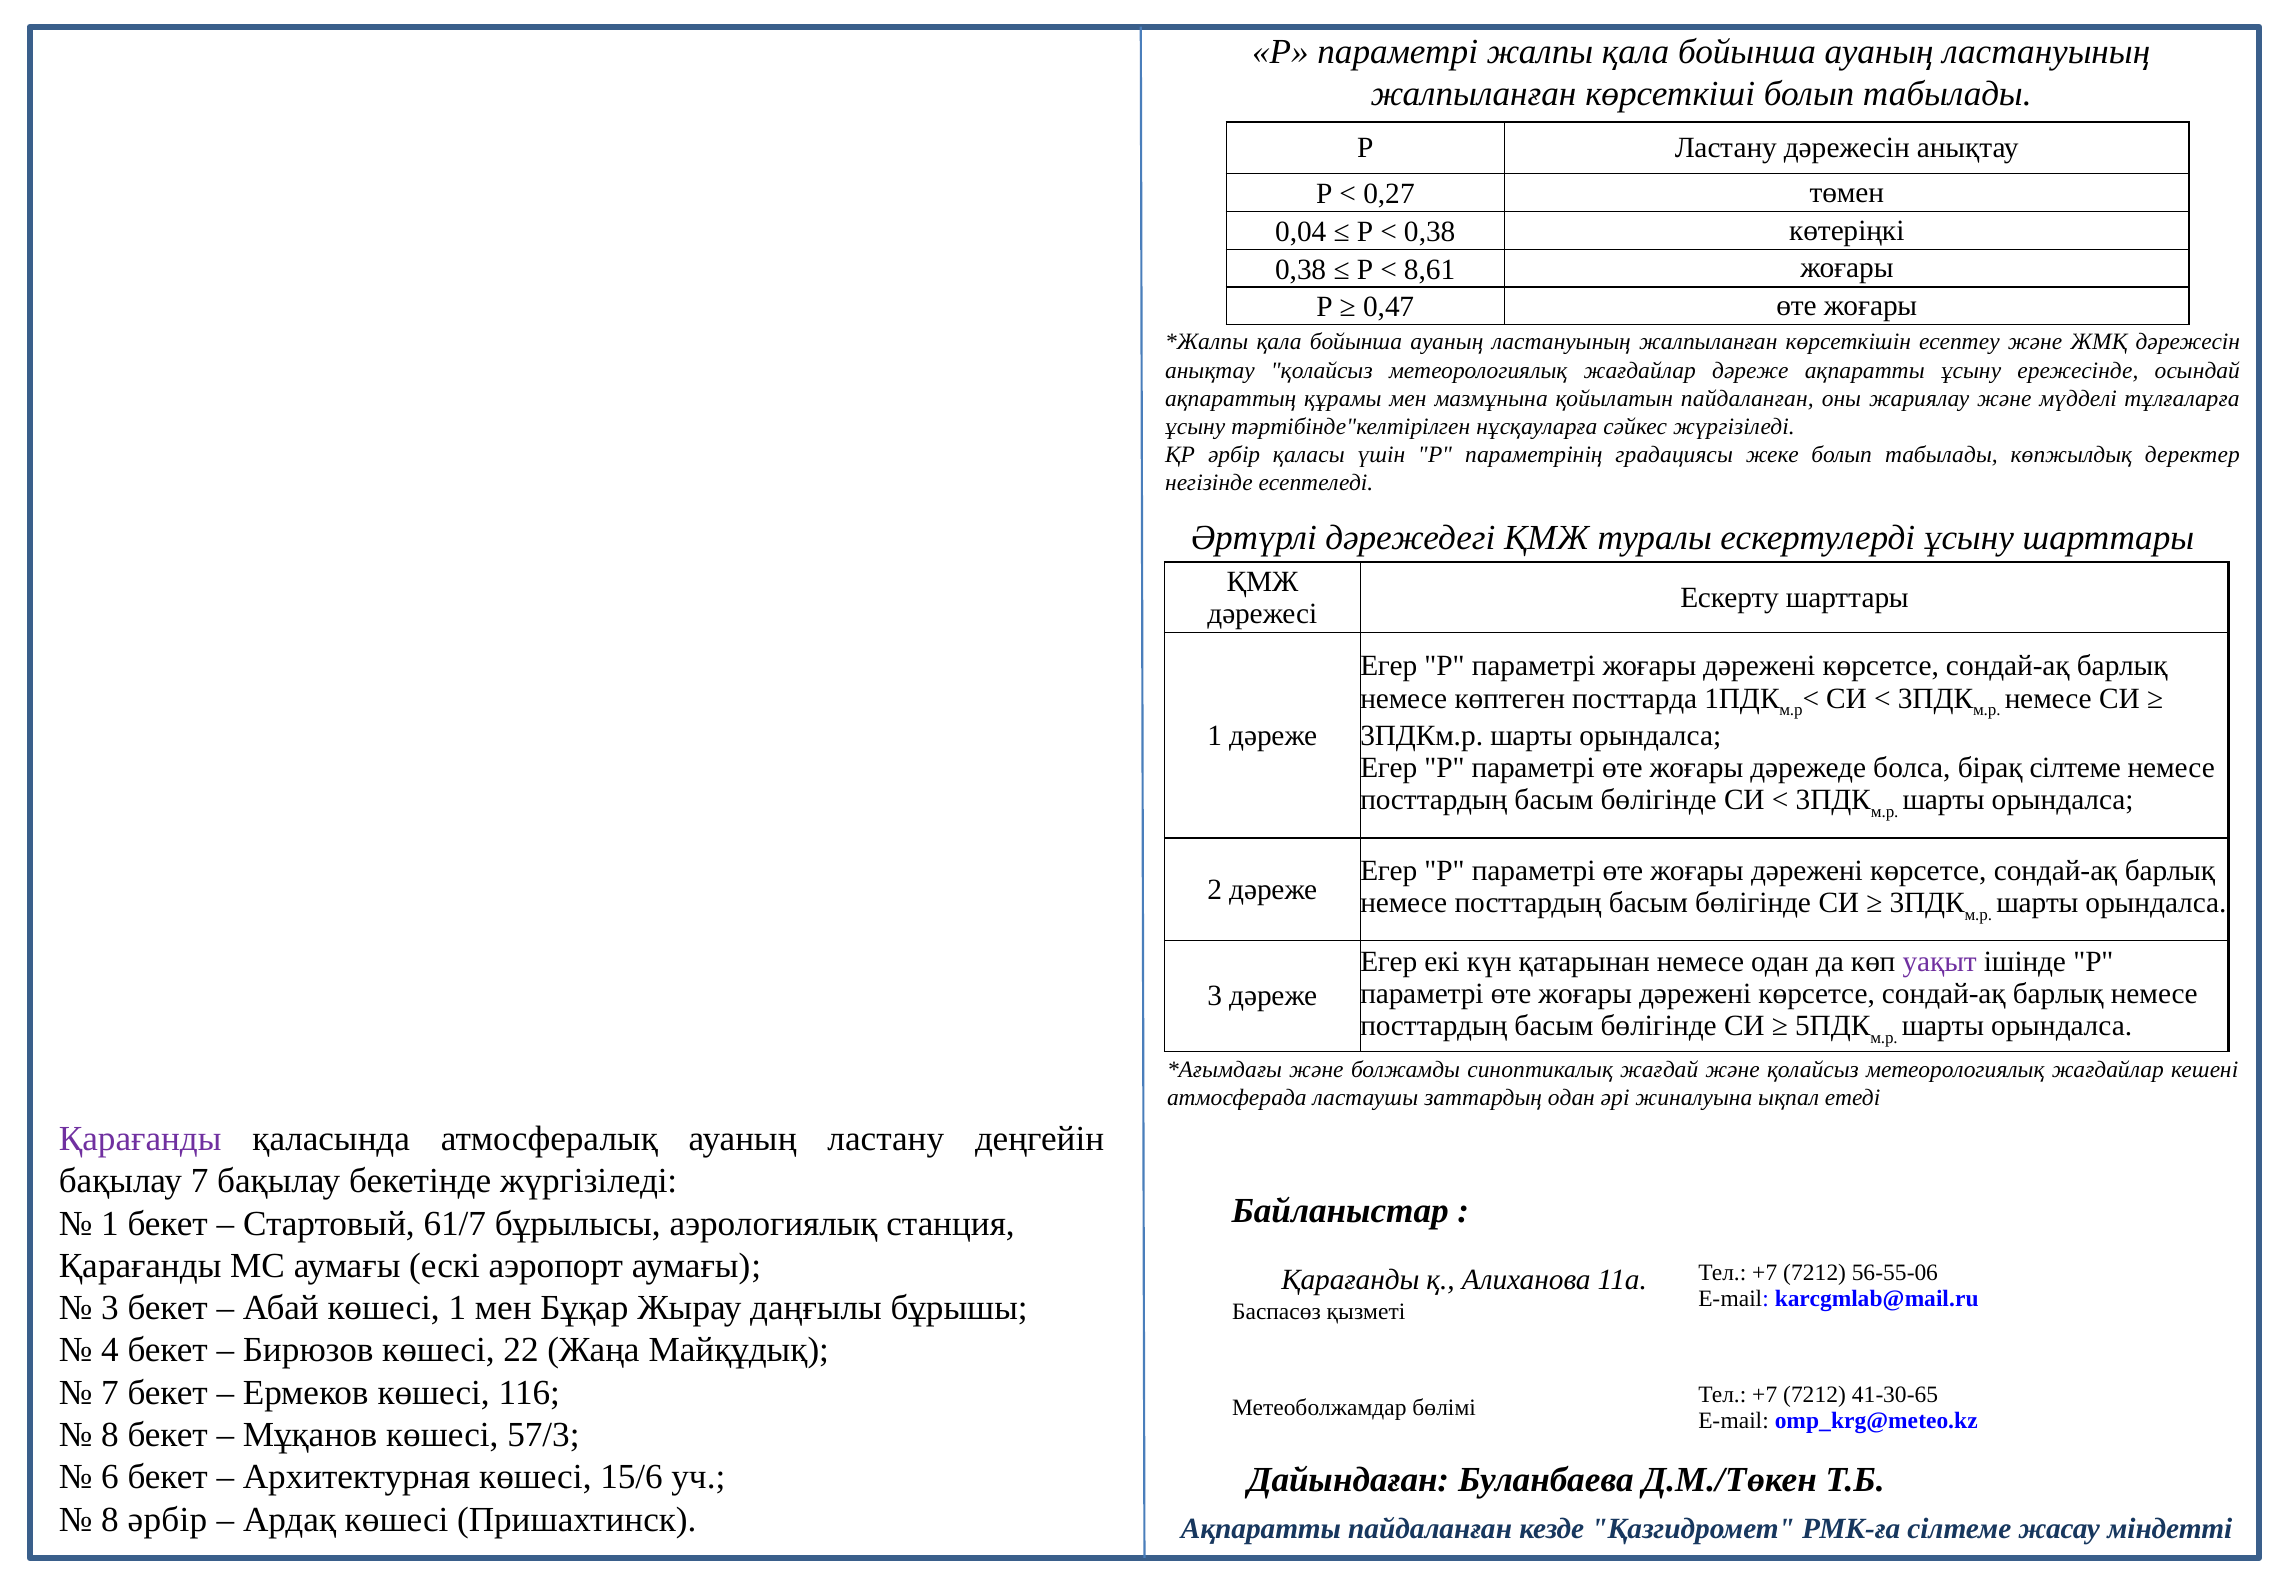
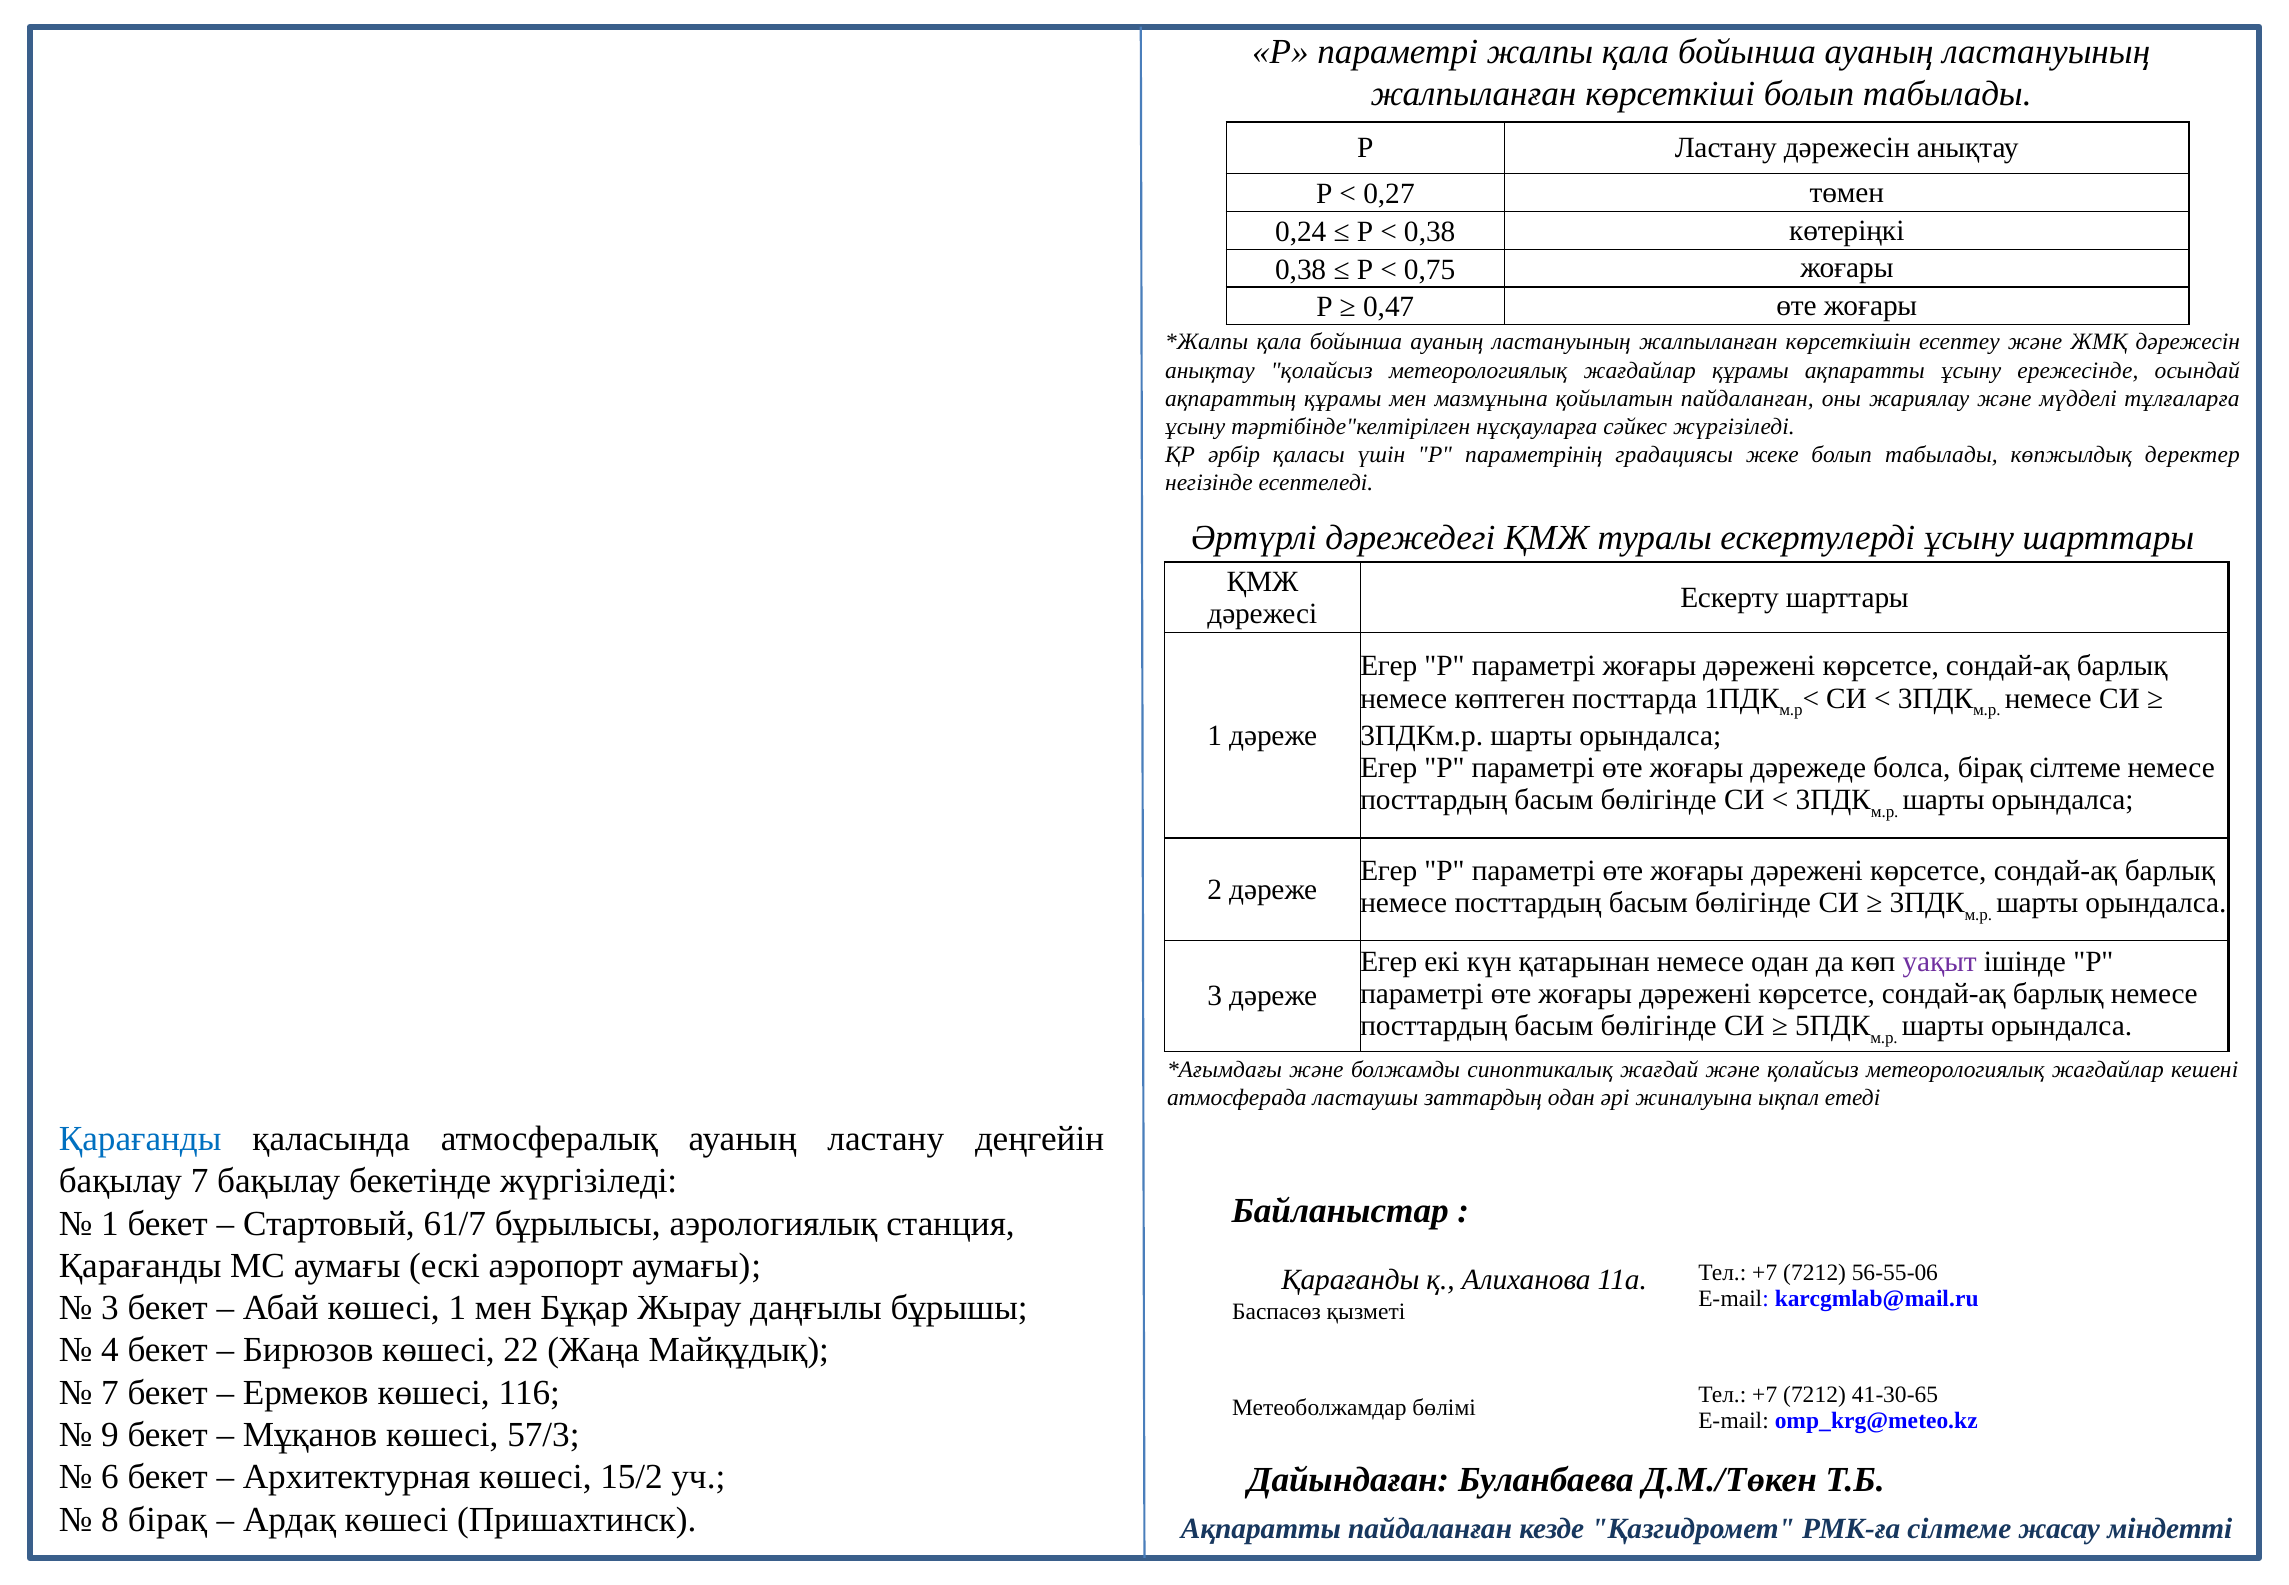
0,04: 0,04 -> 0,24 (1301, 232)
8,61: 8,61 -> 0,75 (1430, 269)
жағдайлар дәреже: дәреже -> құрамы (1750, 370)
Қарағанды colour: purple -> blue (140, 1139)
8: 8 -> 9 (110, 1435)
15/6: 15/6 -> 15/2 (631, 1477)
8 әрбір: әрбір -> бірақ (167, 1519)
